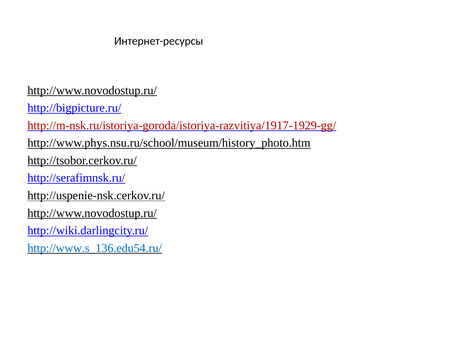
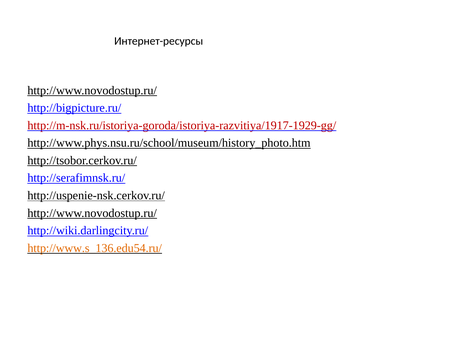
http://www.s_136.edu54.ru/ colour: blue -> orange (95, 248)
